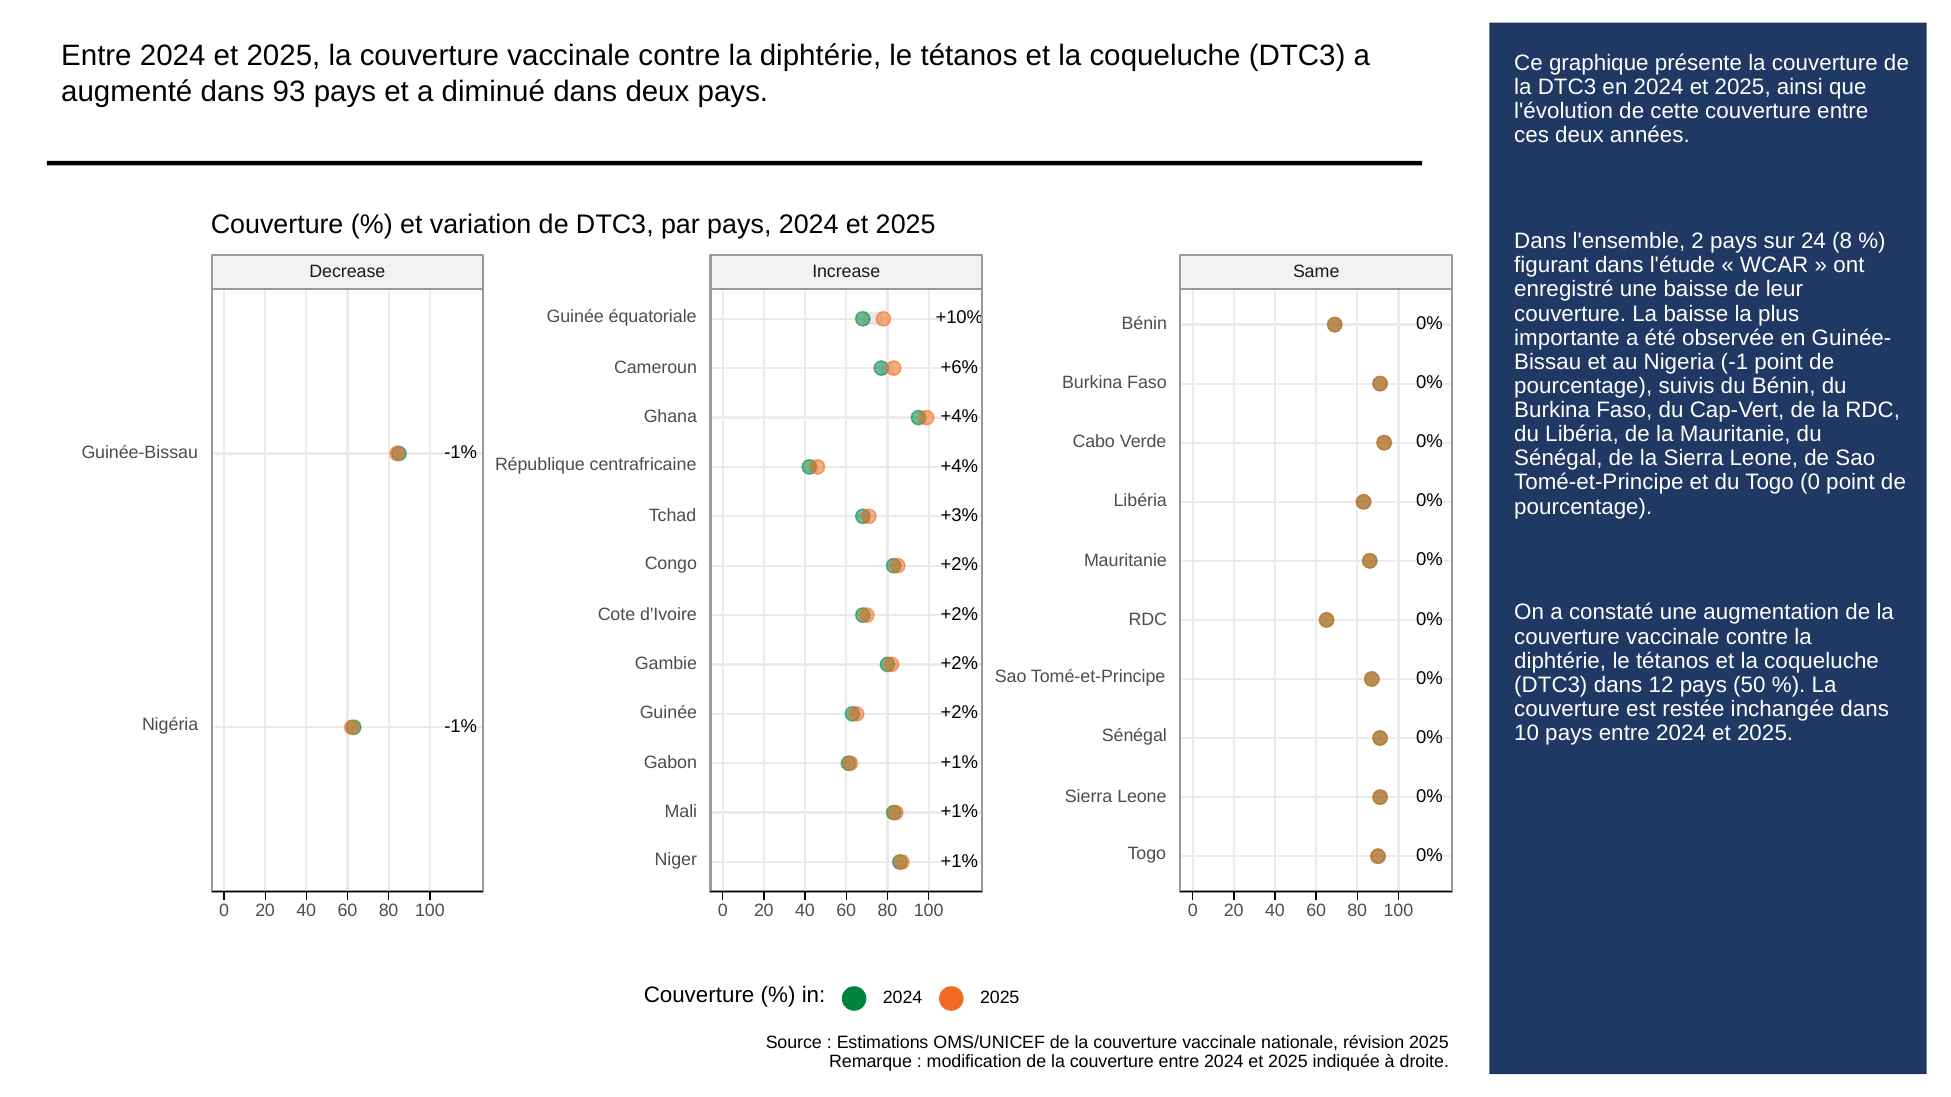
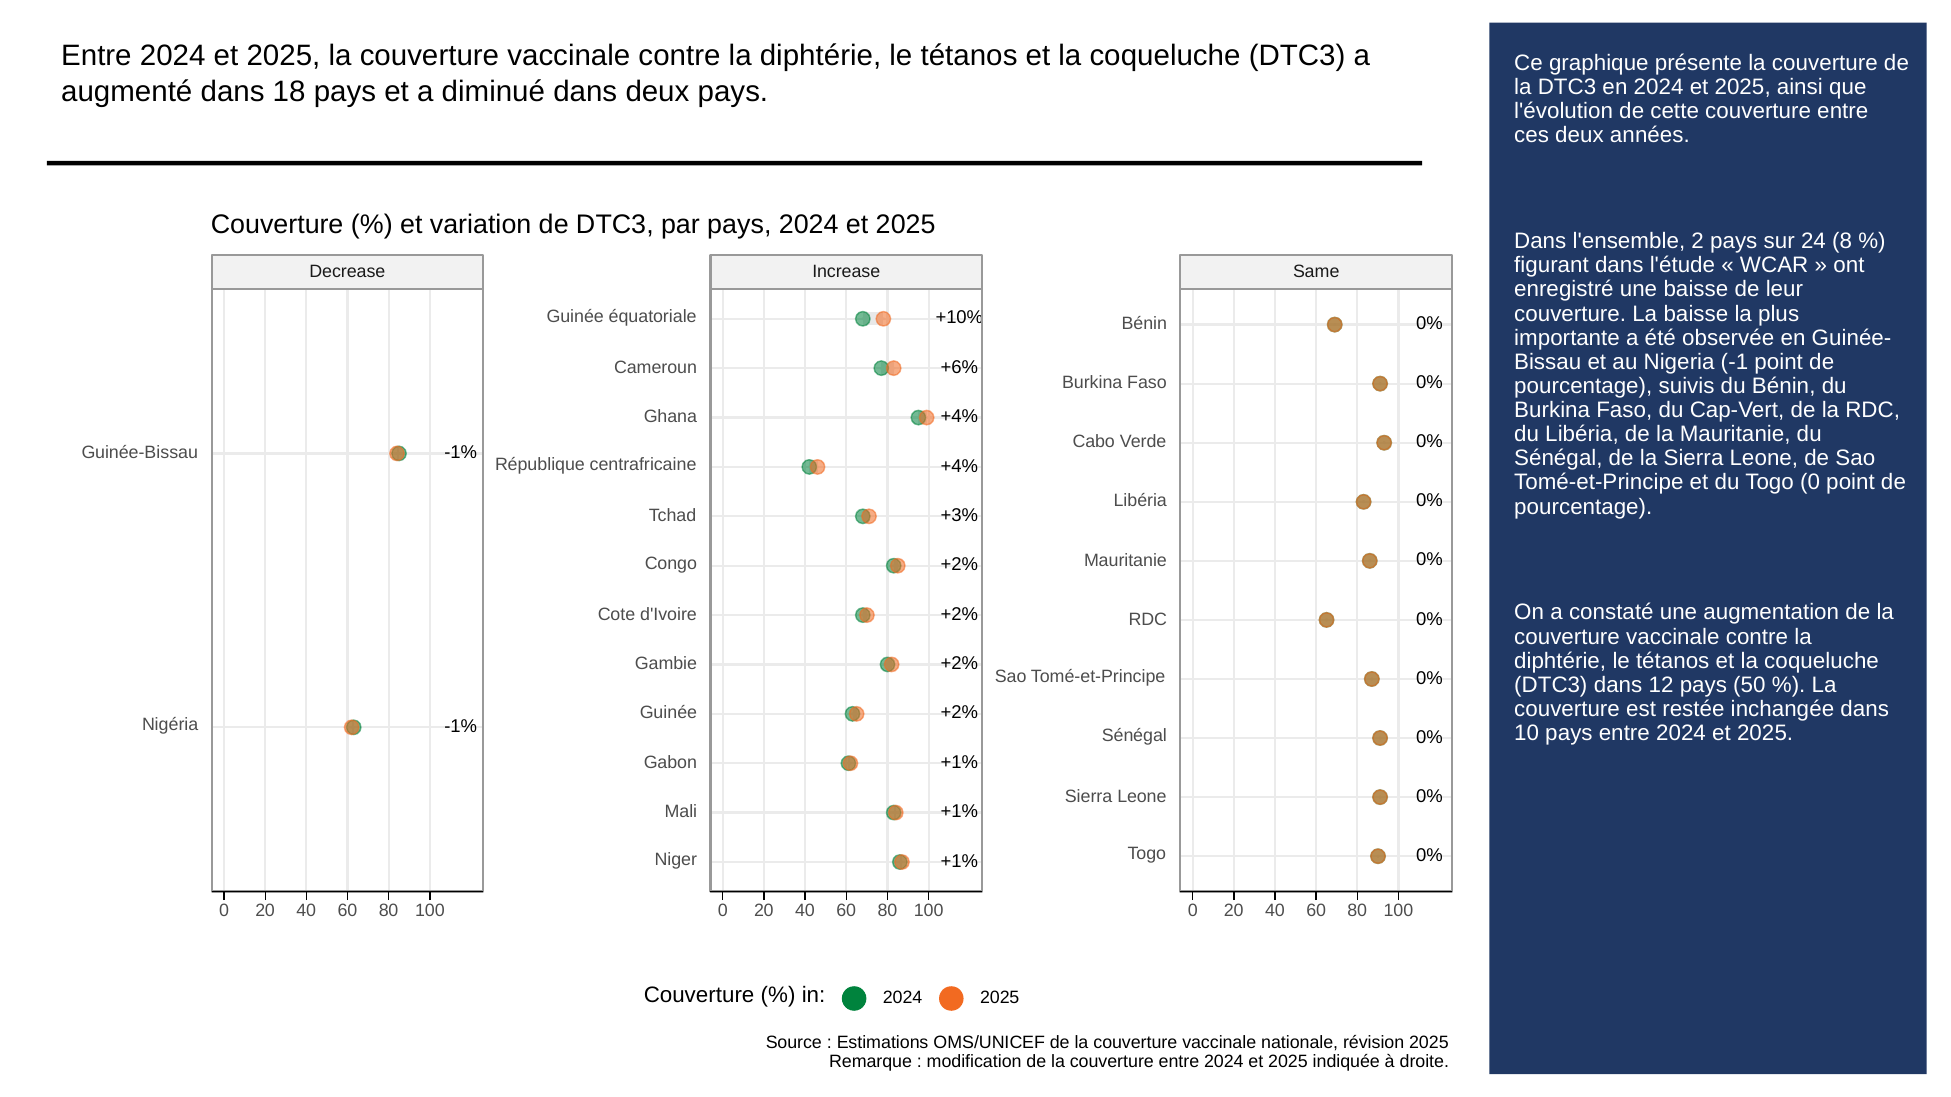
93: 93 -> 18 (289, 92)
